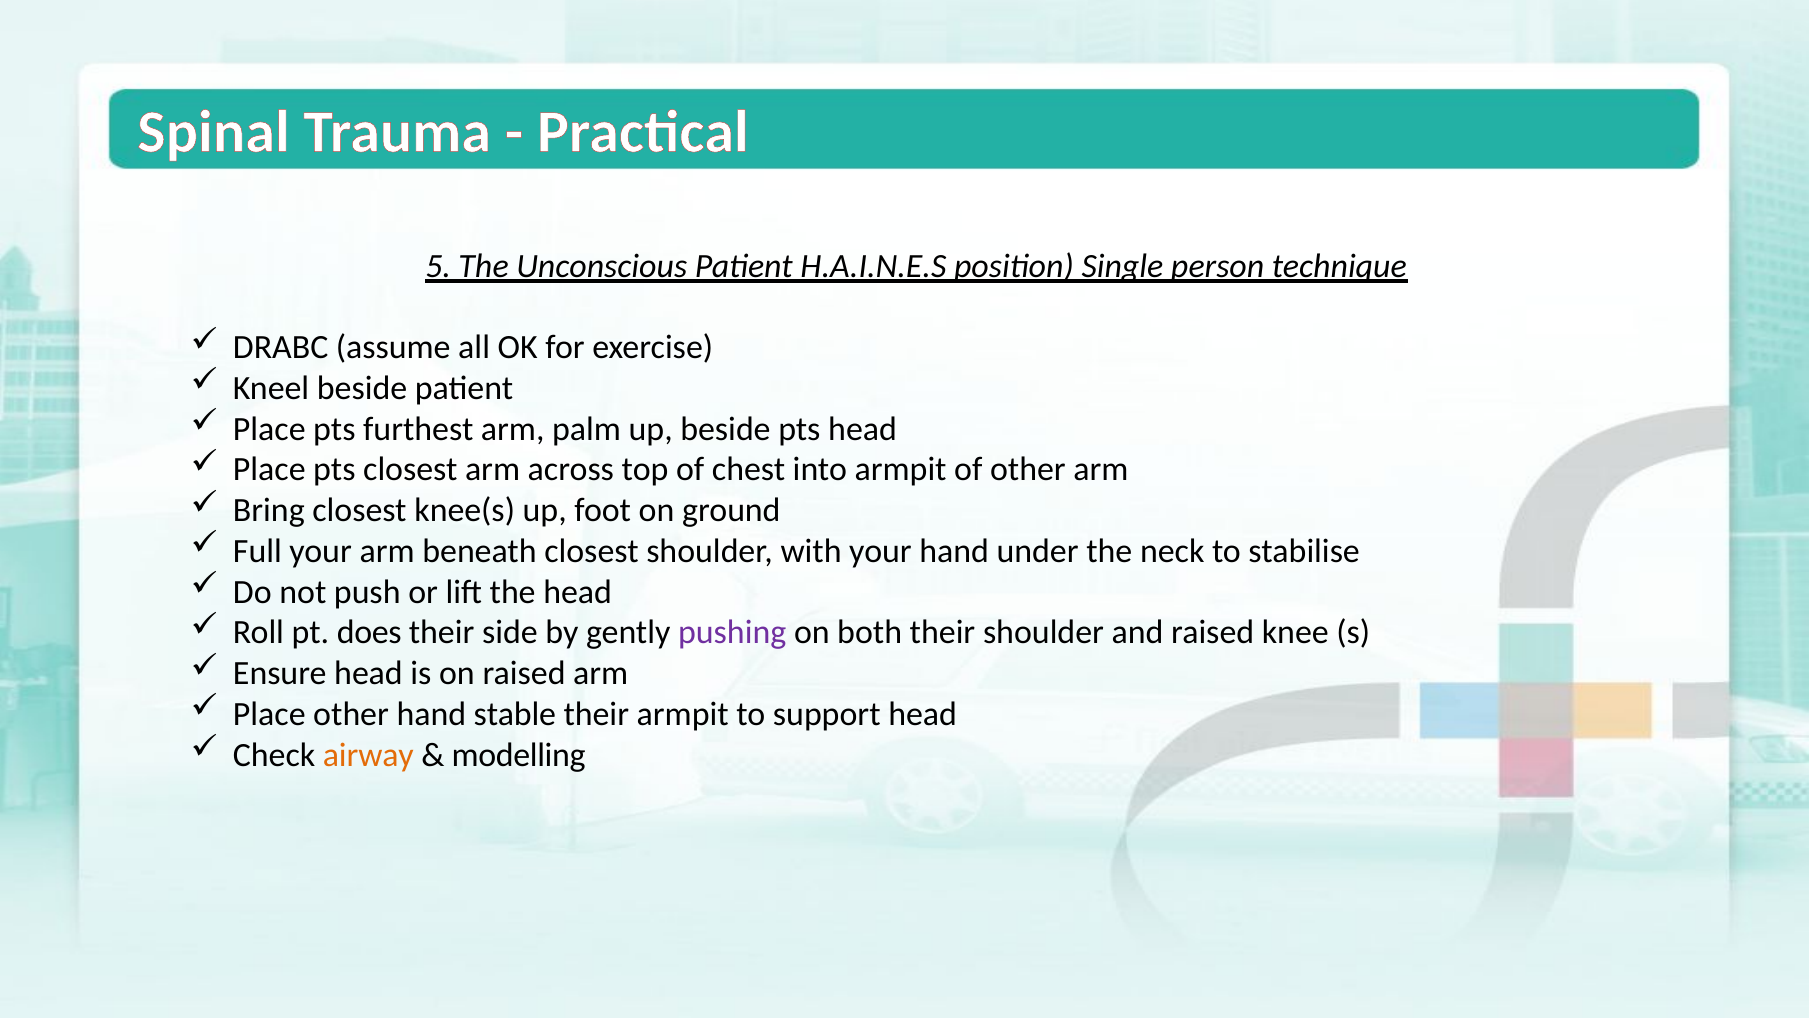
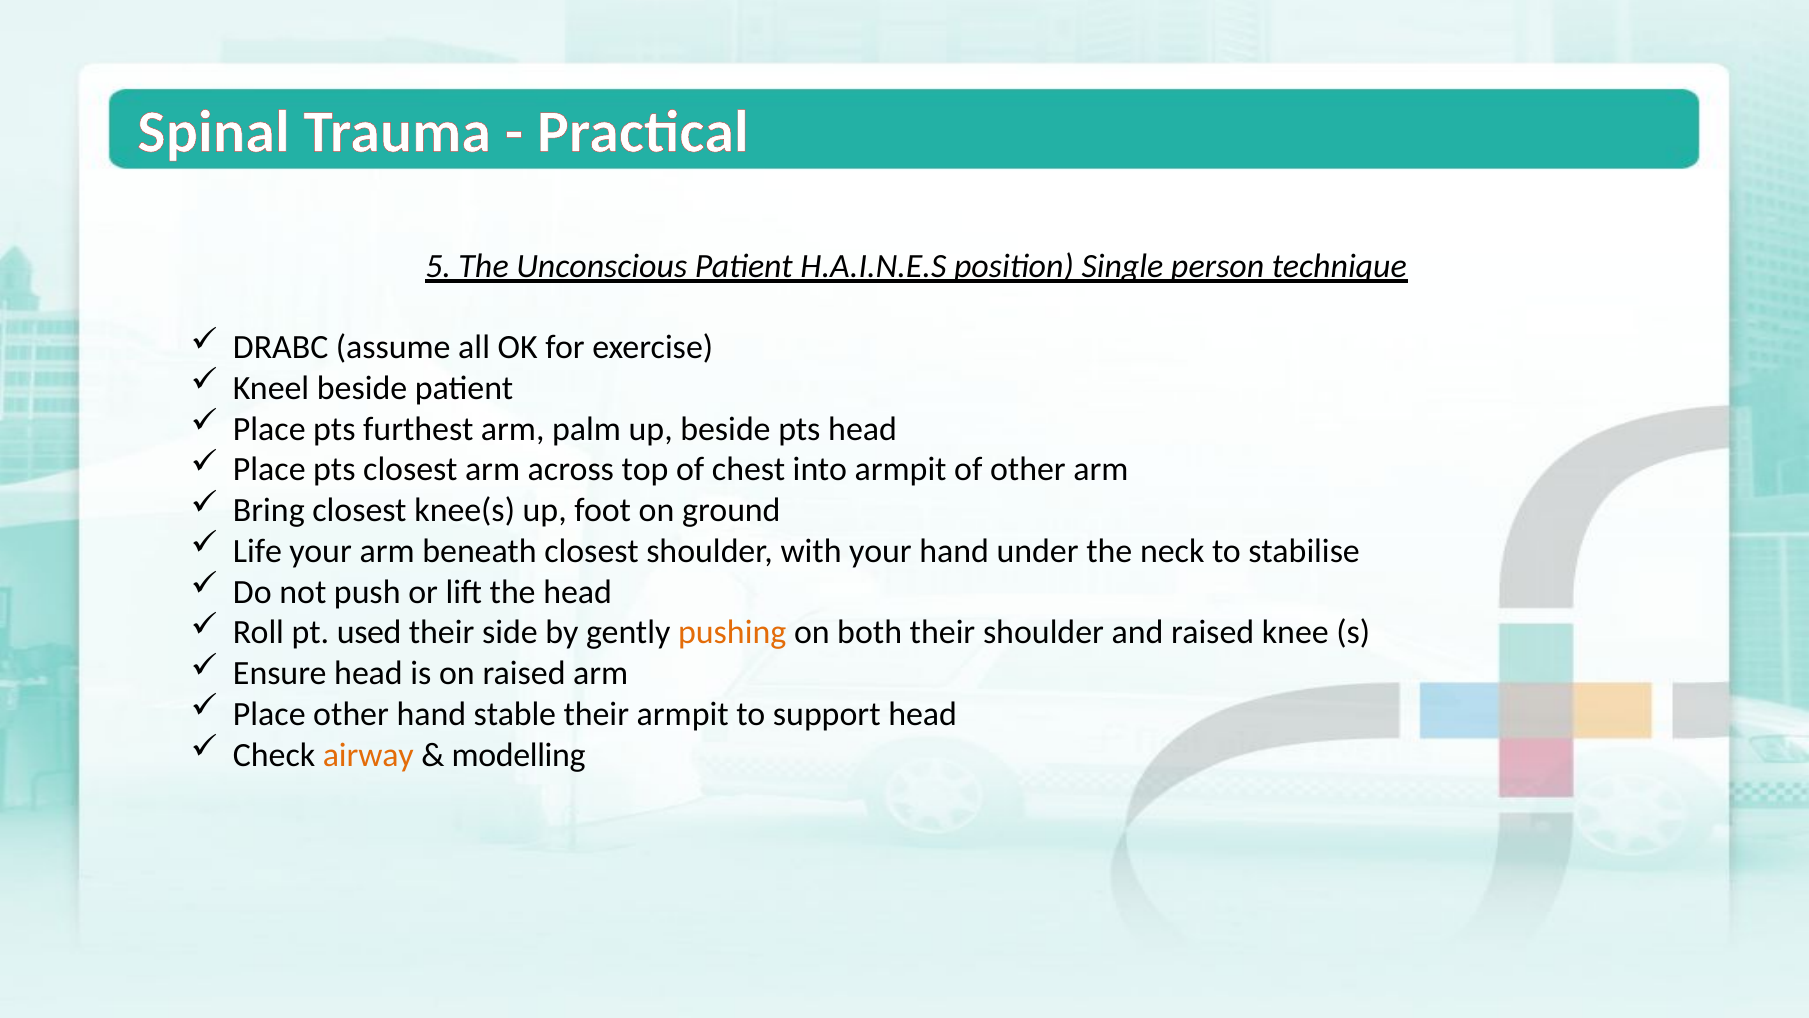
Full: Full -> Life (257, 551)
does: does -> used (369, 632)
pushing colour: purple -> orange (732, 632)
